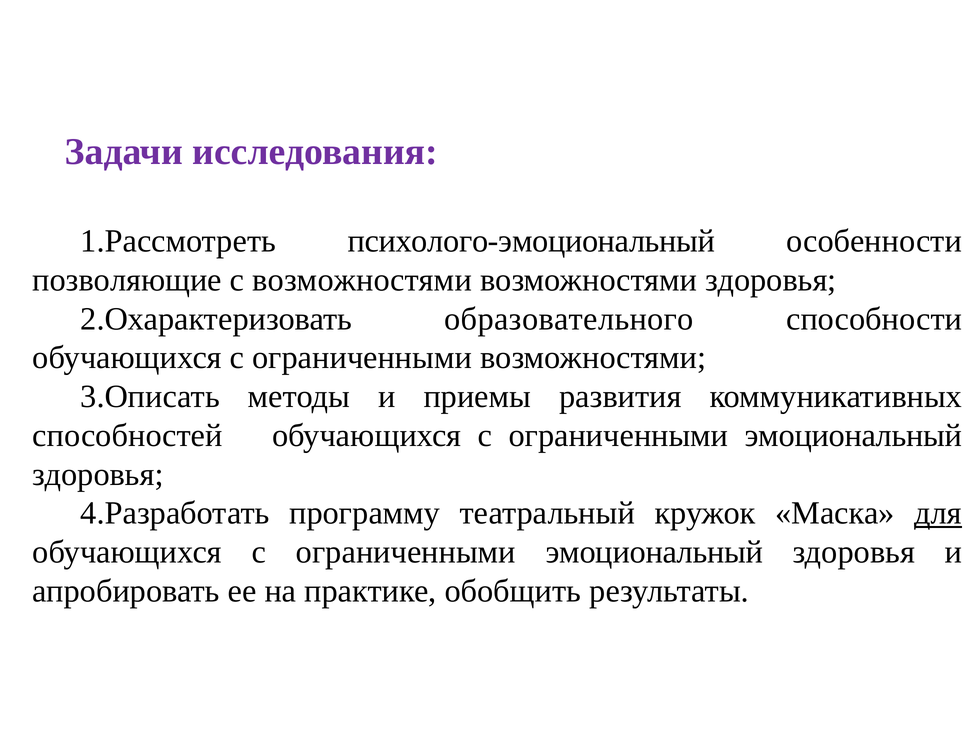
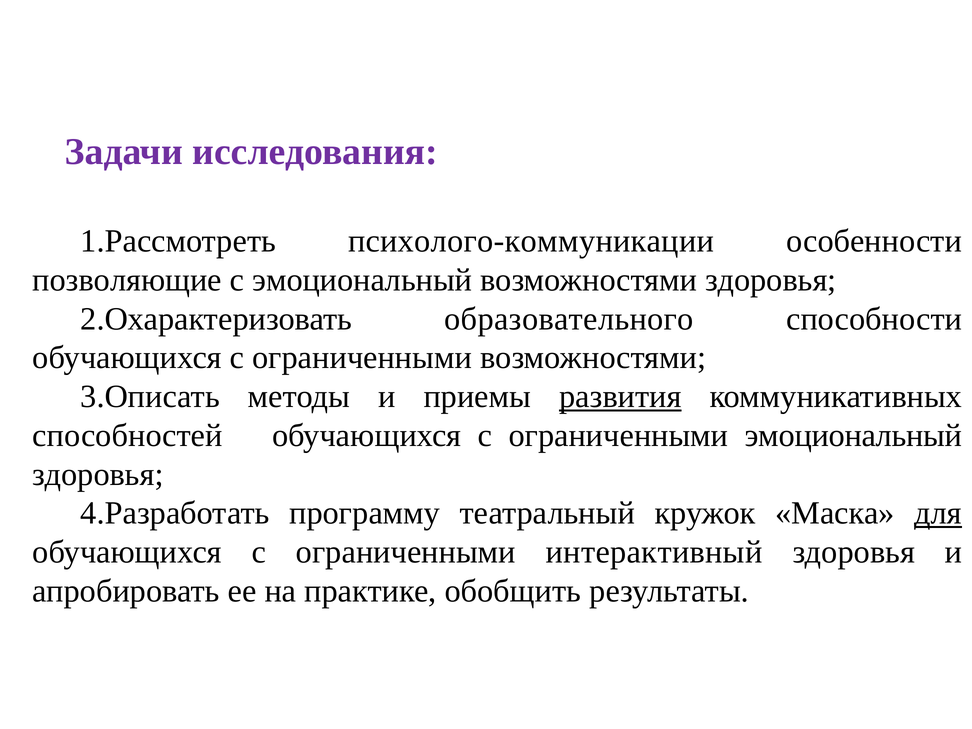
психолого-эмоциональный: психолого-эмоциональный -> психолого-коммуникации (531, 241)
с возможностями: возможностями -> эмоциональный (362, 280)
развития underline: none -> present (620, 397)
эмоциональный: эмоциональный -> интерактивный (654, 552)
